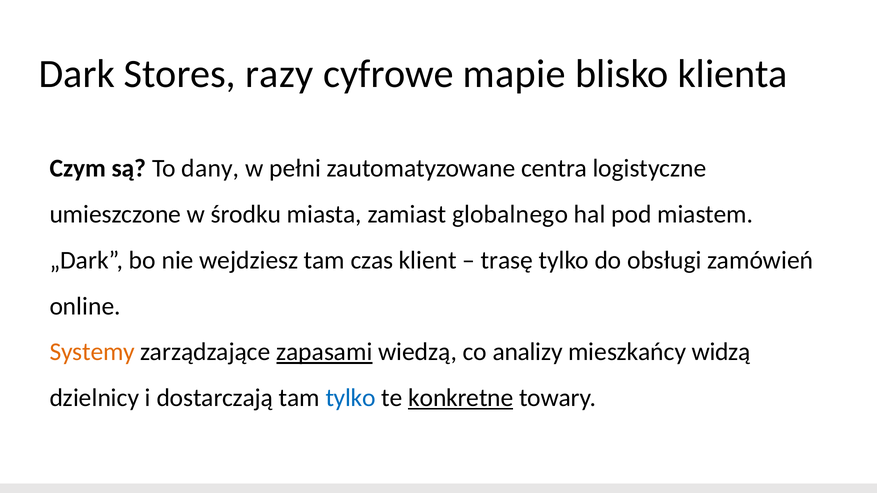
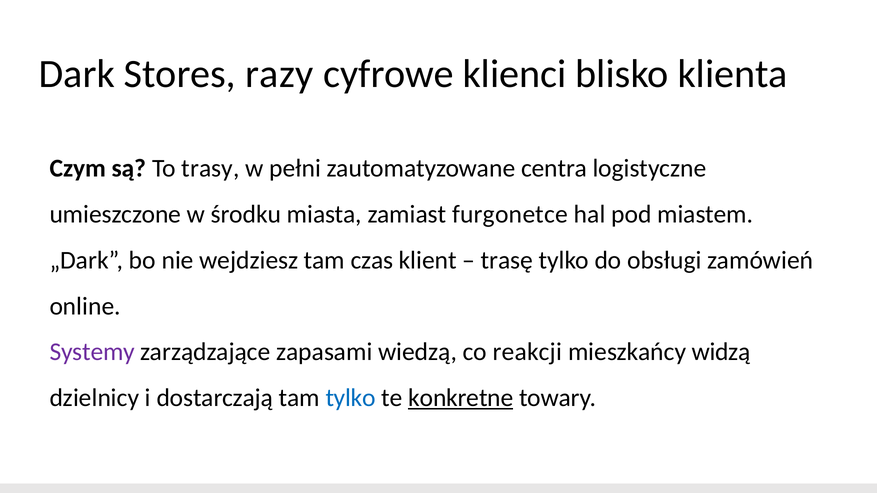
mapie: mapie -> klienci (514, 74)
dany: dany -> trasy (210, 168)
globalnego: globalnego -> furgonetce (510, 214)
Systemy colour: orange -> purple (92, 352)
zapasami underline: present -> none (324, 352)
analizy: analizy -> reakcji (527, 352)
